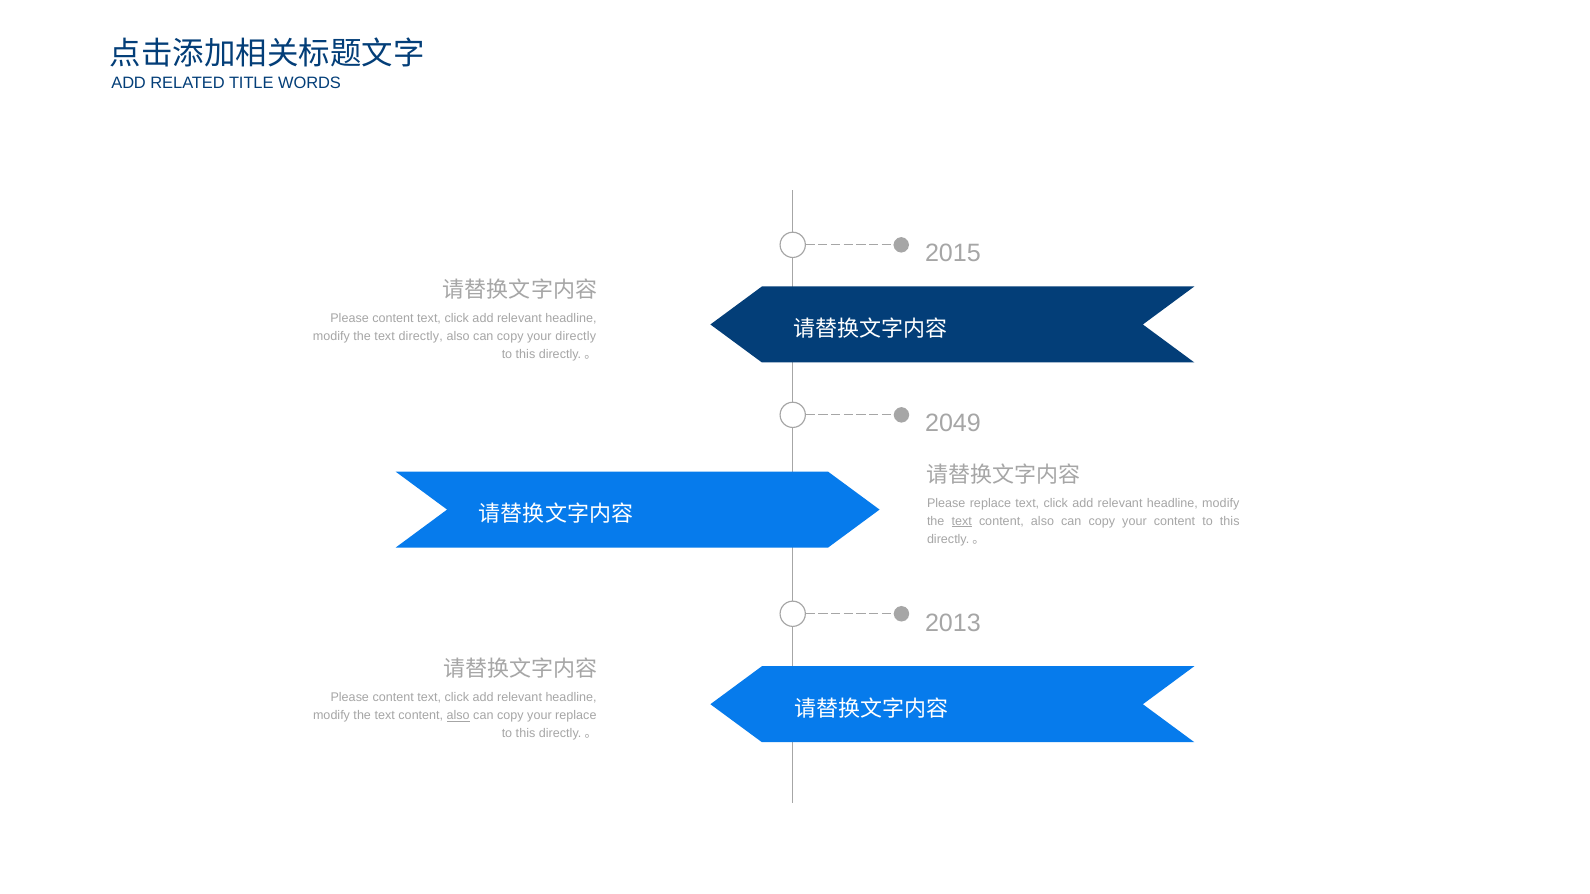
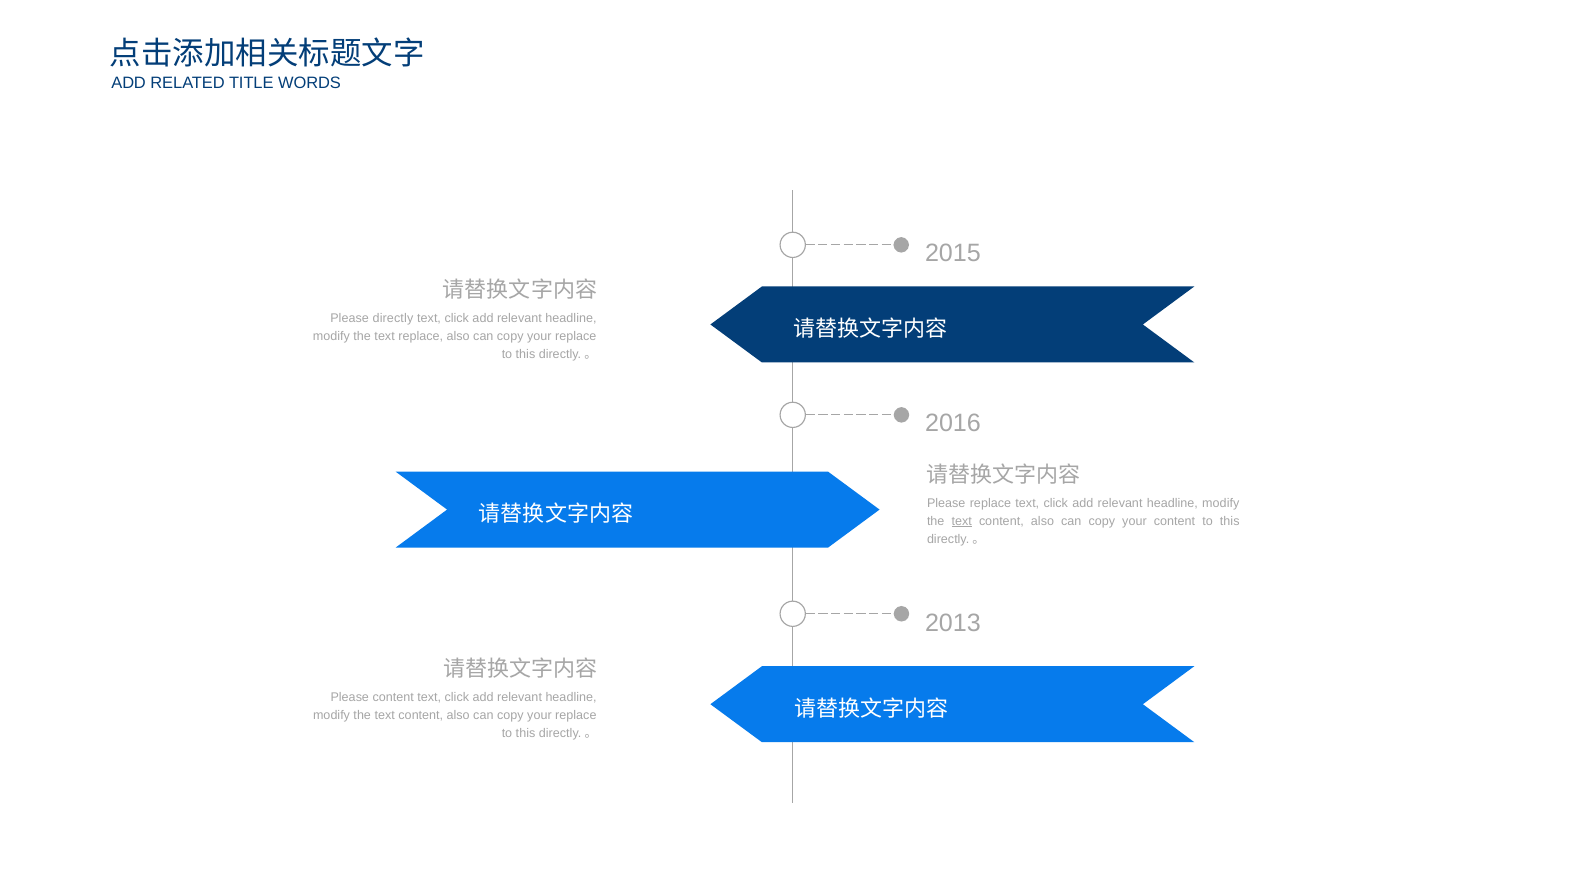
content: content -> directly (393, 318)
text directly: directly -> replace (421, 336)
directly: directly -> replace (576, 336)
2049: 2049 -> 2016 (953, 423)
also underline: present -> none (458, 716)
